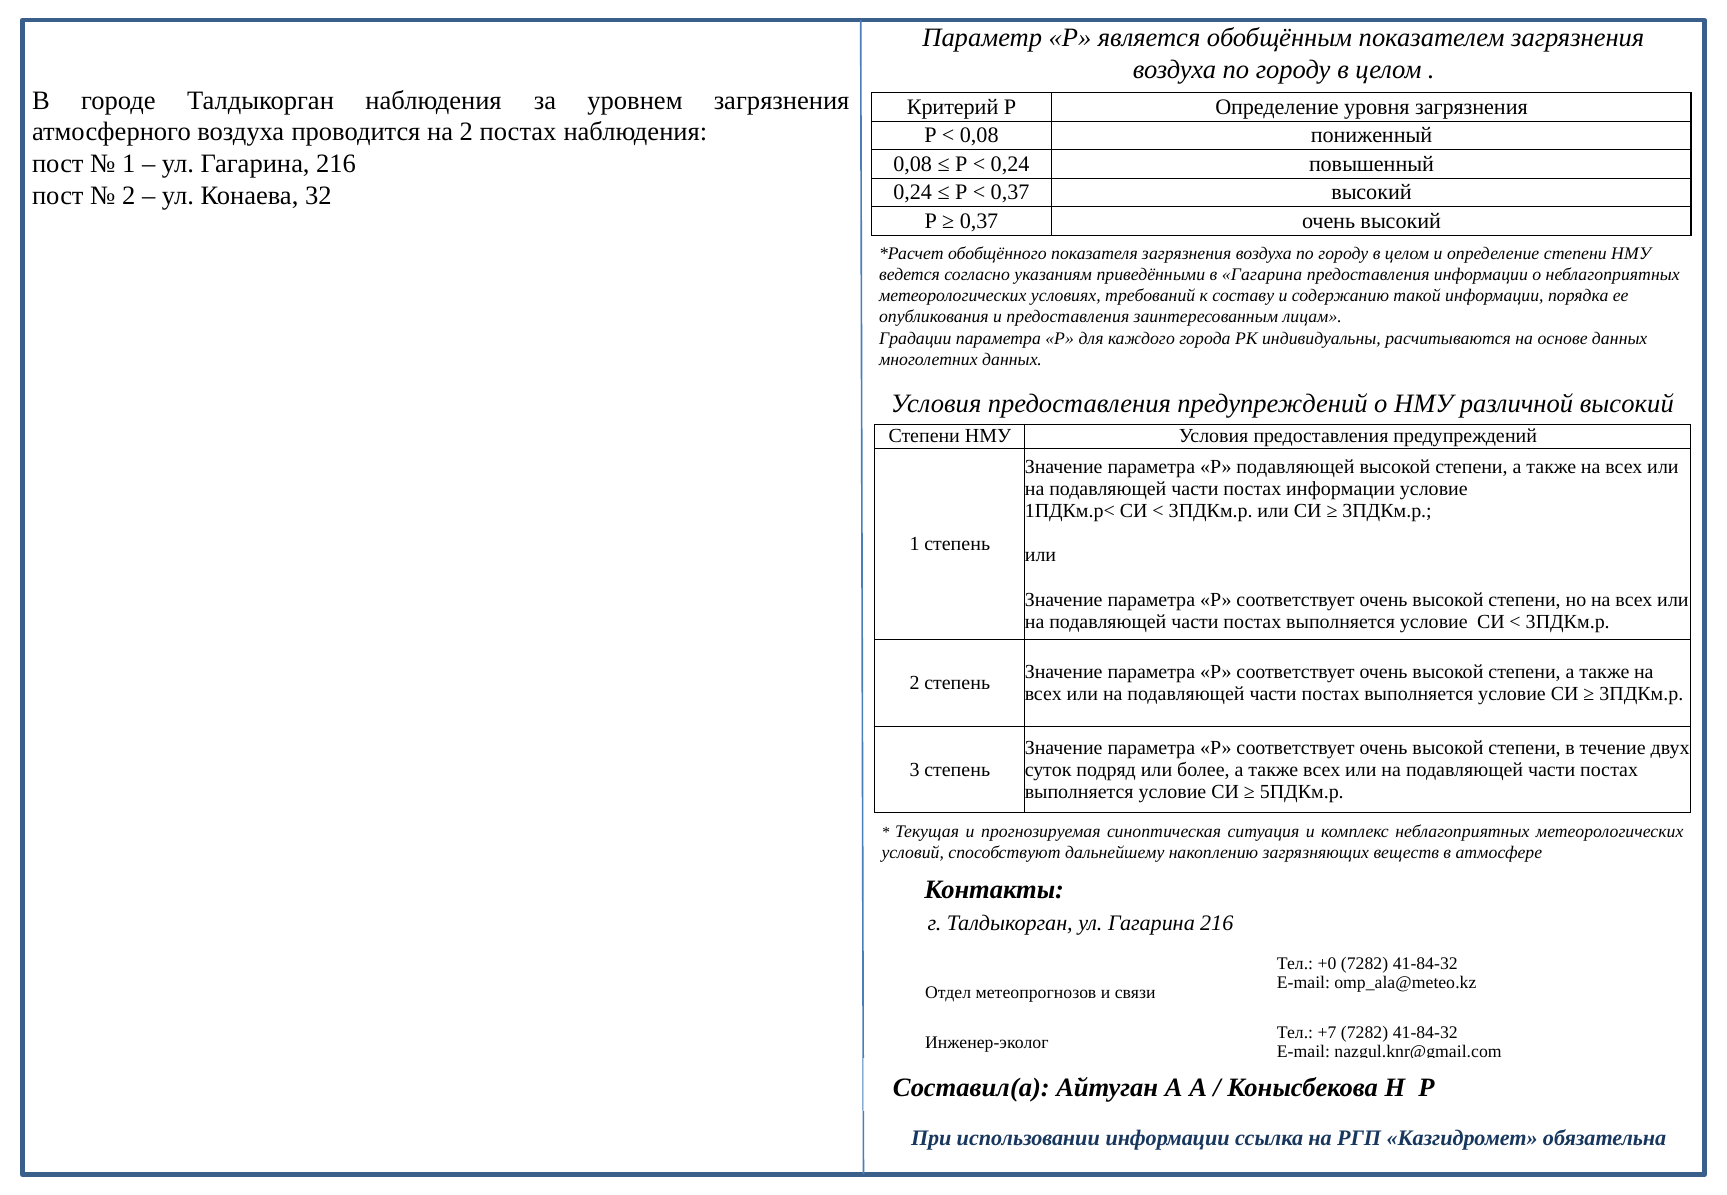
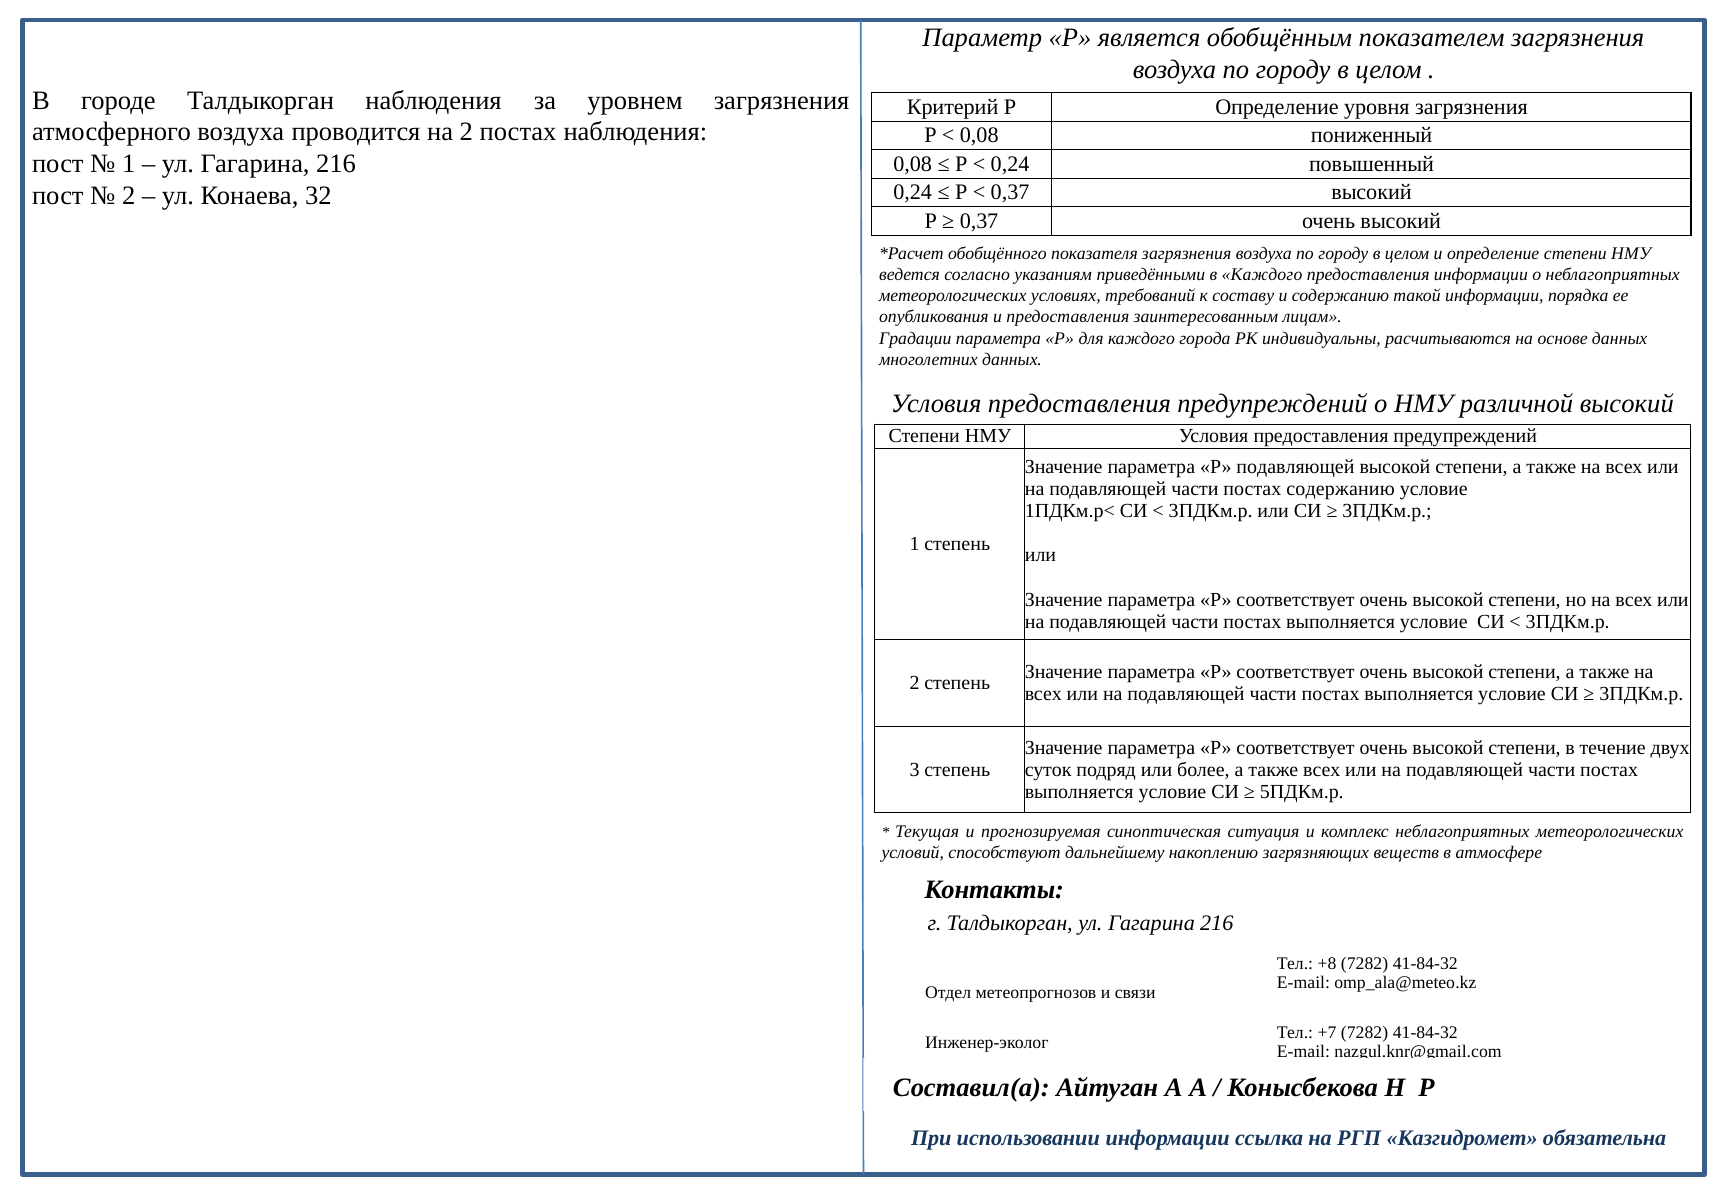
в Гагарина: Гагарина -> Каждого (1262, 275)
постах информации: информации -> содержанию (1341, 489)
+0: +0 -> +8 (1327, 964)
